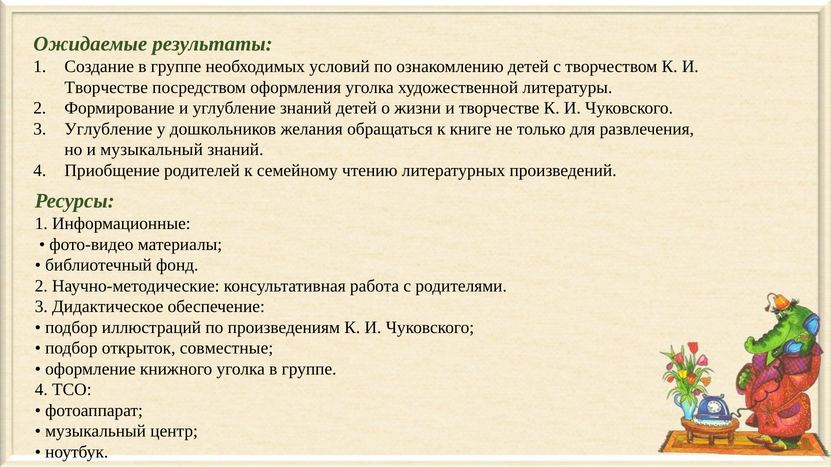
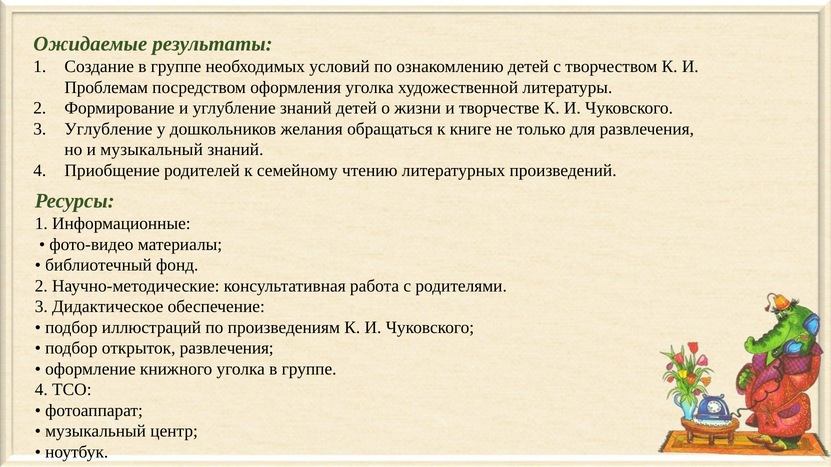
Творчестве: Творчестве -> Проблемам (106, 88)
открыток совместные: совместные -> развлечения (227, 349)
